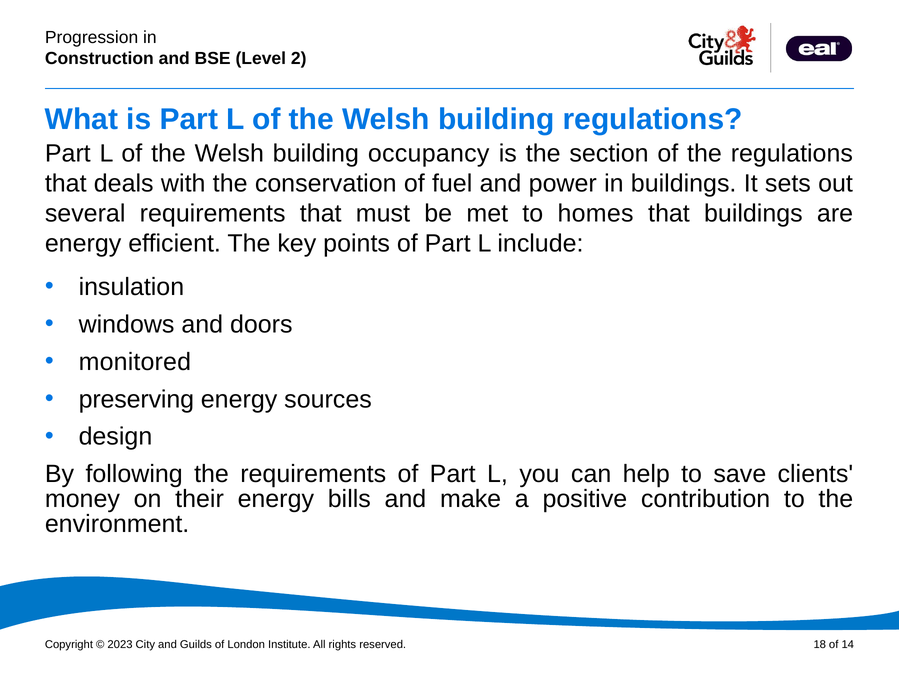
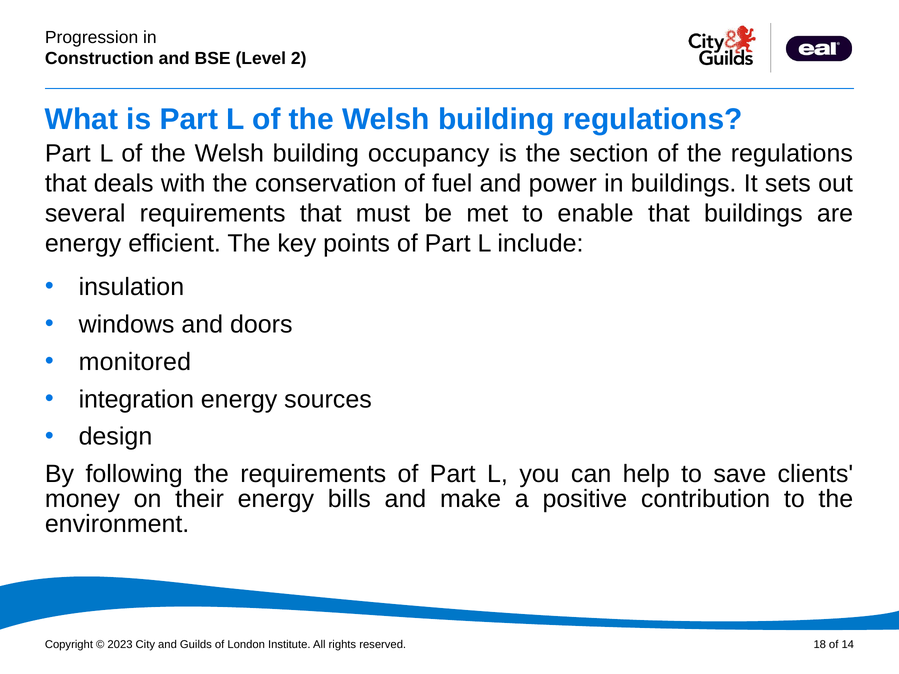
homes: homes -> enable (596, 213)
preserving: preserving -> integration (136, 399)
